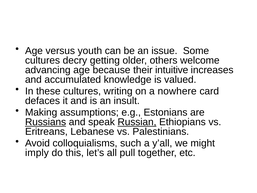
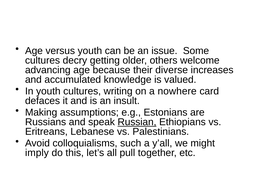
intuitive: intuitive -> diverse (172, 70)
In these: these -> youth (48, 91)
Russians underline: present -> none (46, 122)
